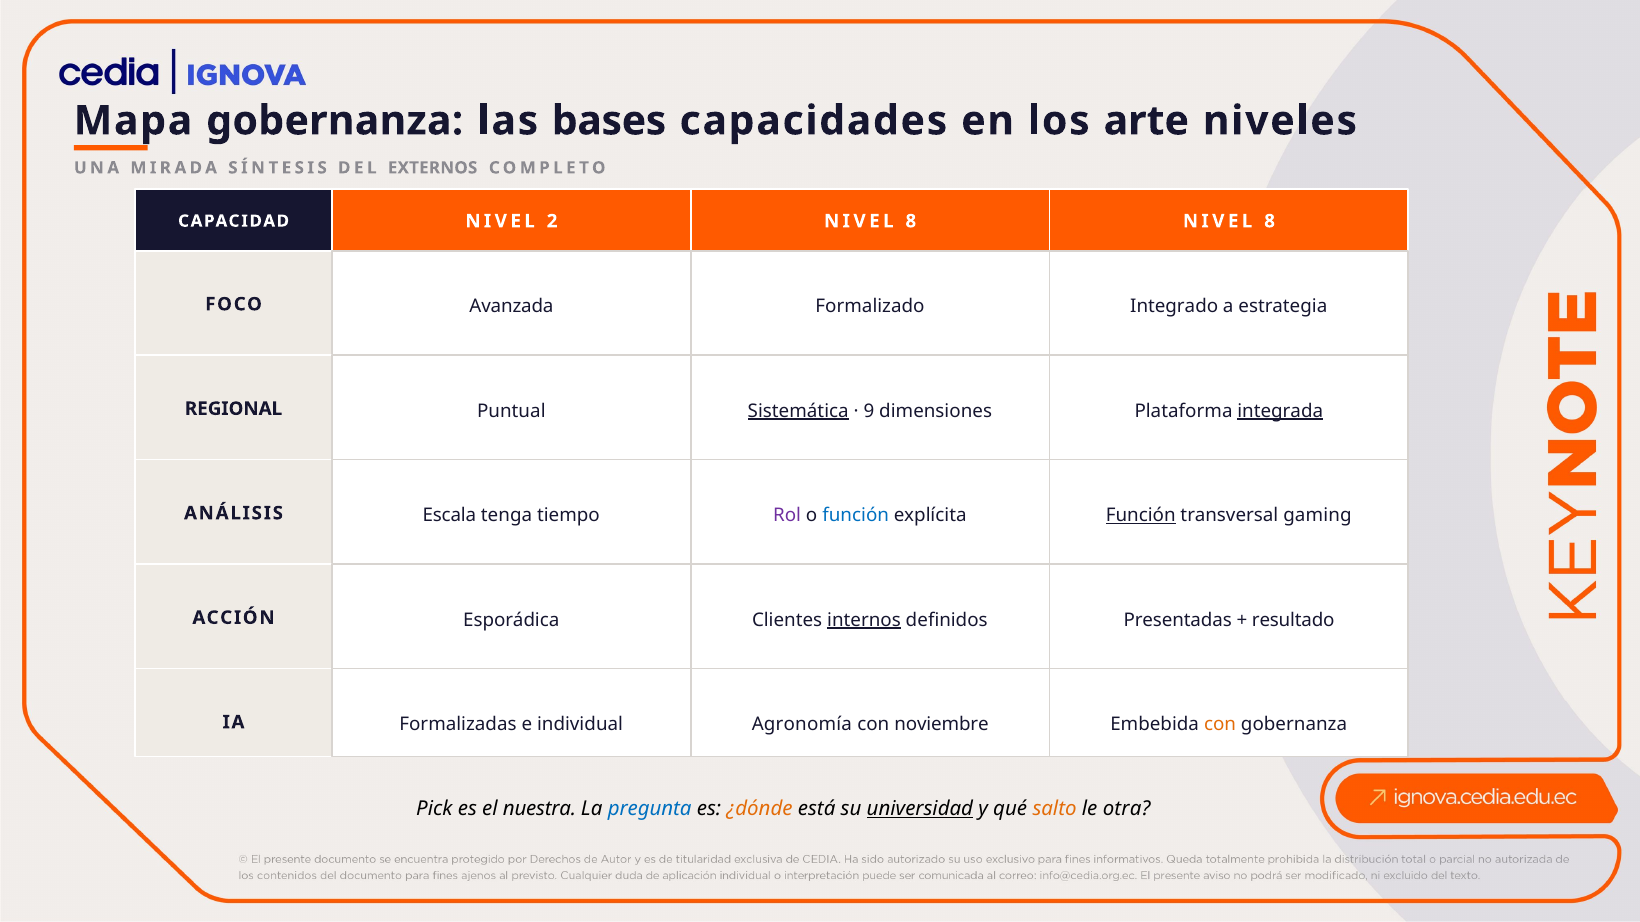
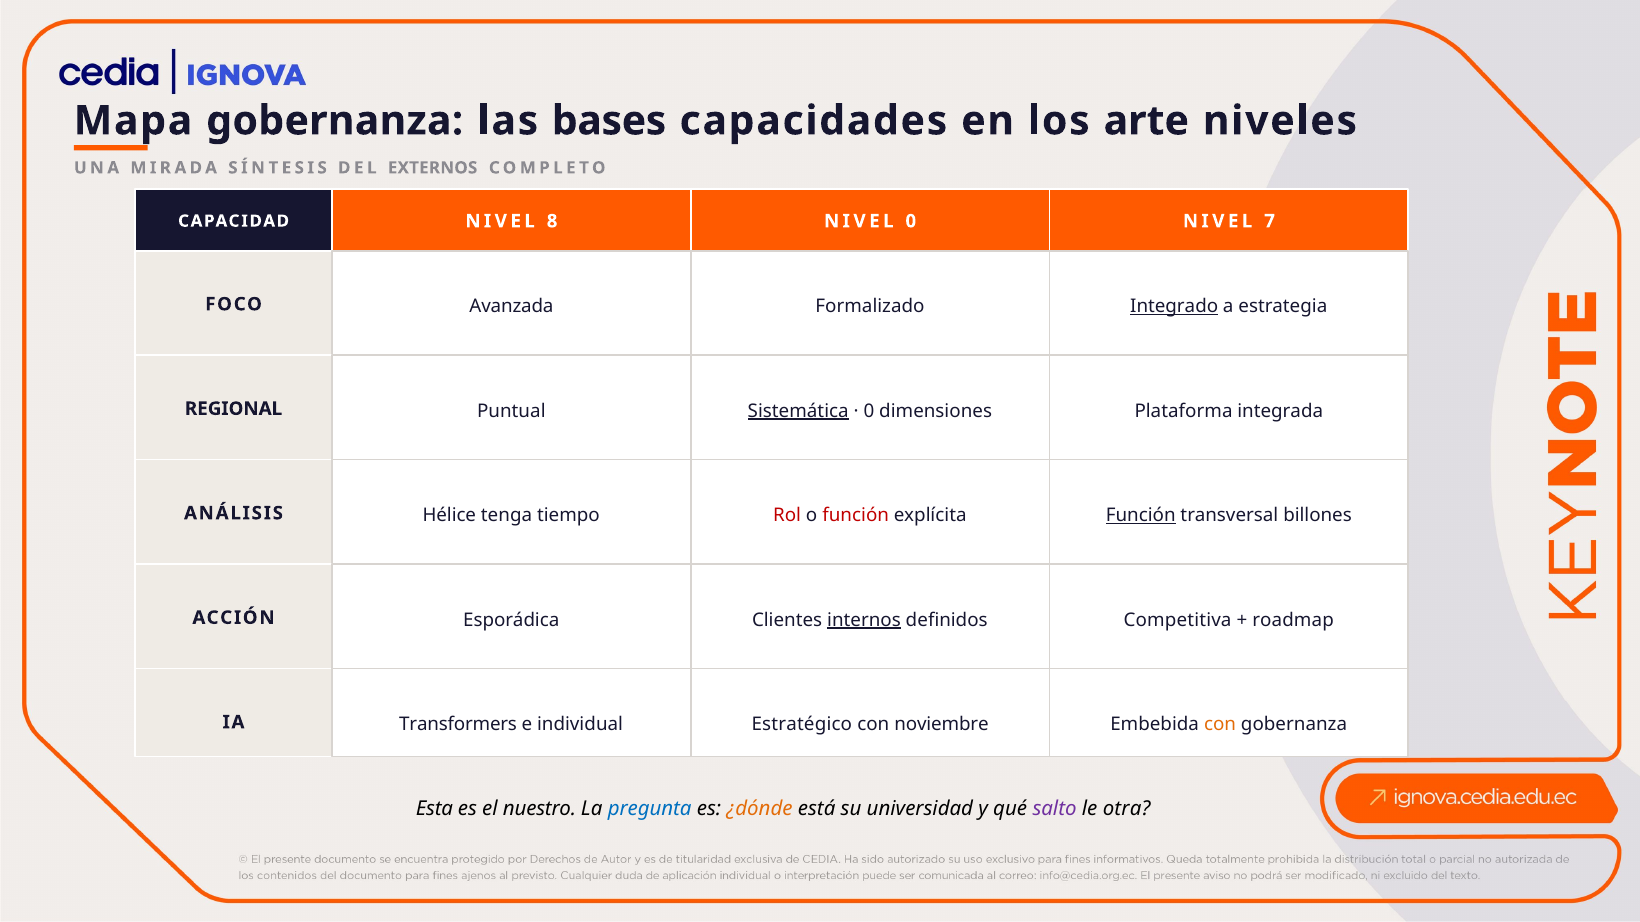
2: 2 -> 8 (552, 221)
8: 8 -> 0 (911, 221)
8: 8 -> 7 (1270, 221)
Integrado underline: none -> present (1174, 307)
9: 9 -> 0 (869, 411)
integrada underline: present -> none (1280, 411)
Escala: Escala -> Hélice (449, 516)
Rol colour: purple -> red (787, 516)
función colour: blue -> red (856, 516)
gaming: gaming -> billones (1318, 516)
Presentadas: Presentadas -> Competitiva (1178, 620)
resultado: resultado -> roadmap (1293, 620)
Formalizadas: Formalizadas -> Transformers (458, 725)
Agronomía: Agronomía -> Estratégico (802, 725)
Pick: Pick -> Esta (434, 809)
nuestra: nuestra -> nuestro (540, 809)
universidad underline: present -> none (920, 809)
salto colour: orange -> purple (1055, 809)
